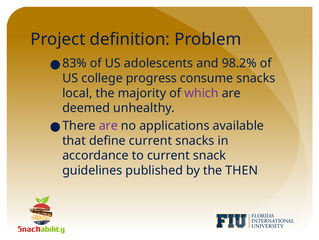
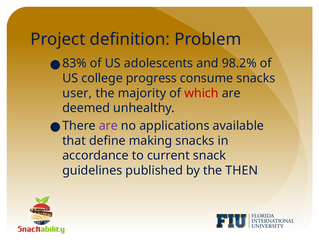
local: local -> user (77, 93)
which colour: purple -> red (201, 93)
define current: current -> making (151, 140)
